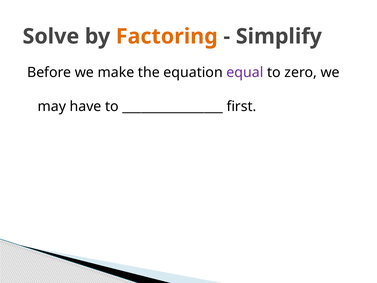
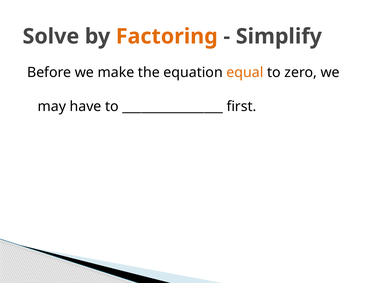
equal colour: purple -> orange (245, 72)
